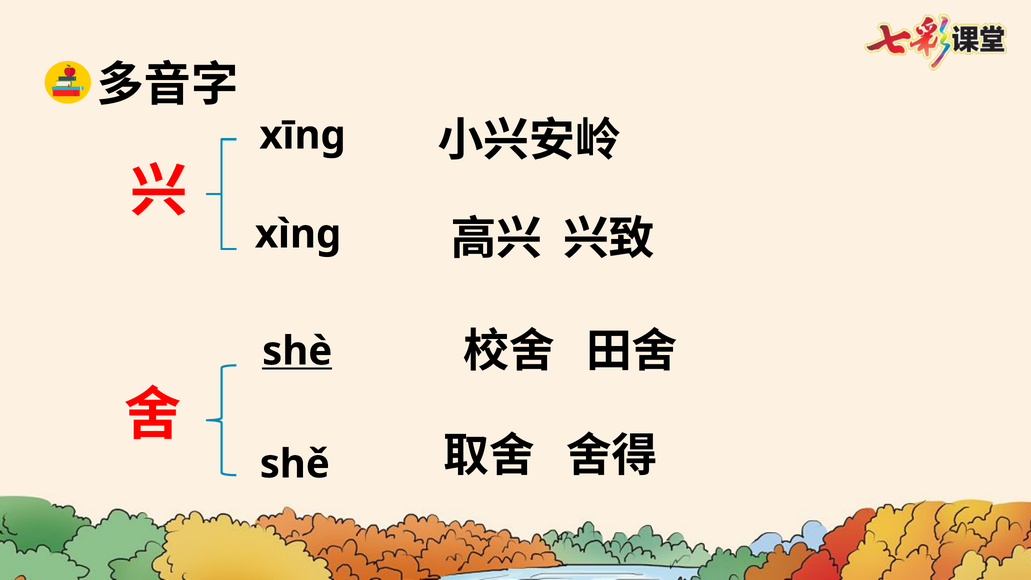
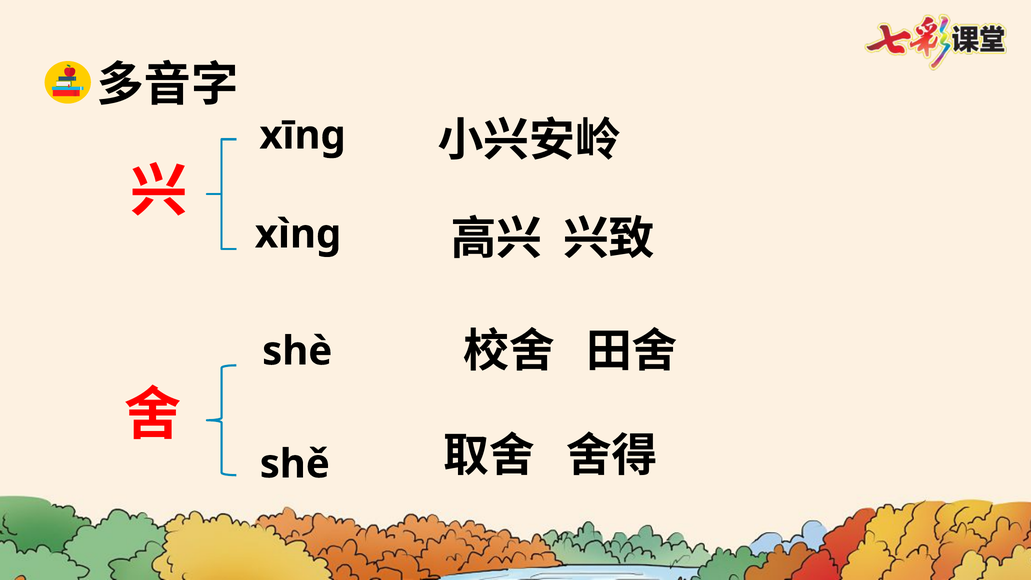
shè underline: present -> none (297, 351)
